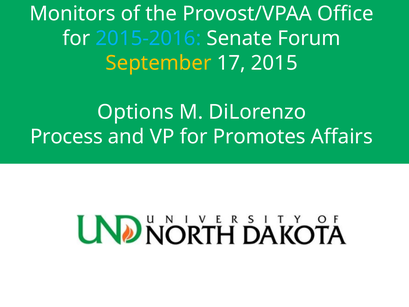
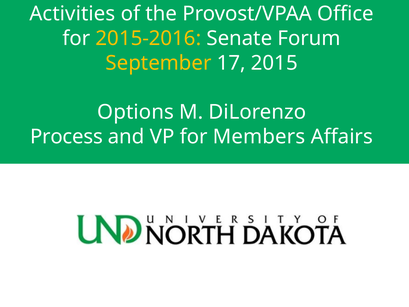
Monitors: Monitors -> Activities (72, 14)
2015-2016 colour: light blue -> yellow (148, 38)
Promotes: Promotes -> Members (259, 137)
